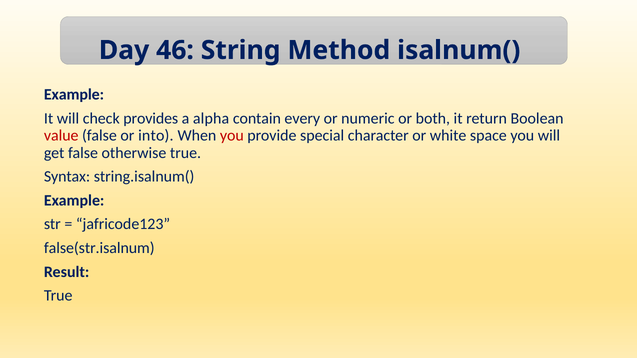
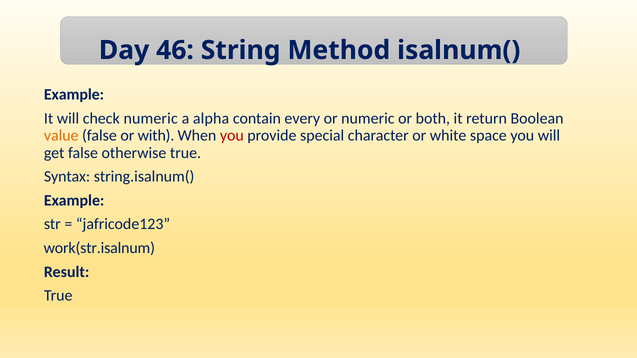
check provides: provides -> numeric (151, 119)
value colour: red -> orange (61, 136)
into: into -> with (156, 136)
false(str.isalnum: false(str.isalnum -> work(str.isalnum (99, 248)
